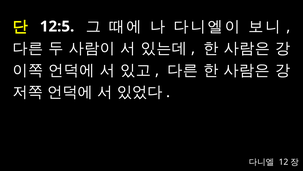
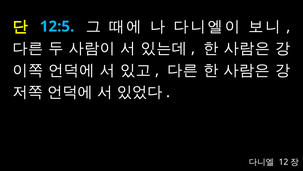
12:5 colour: white -> light blue (57, 26)
